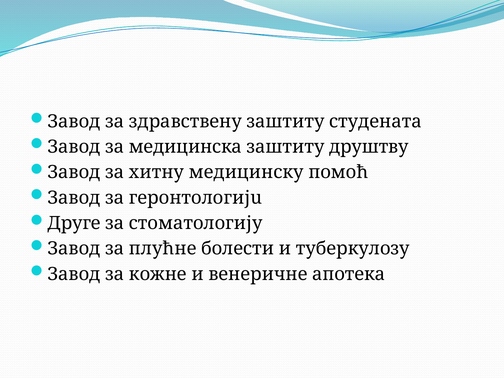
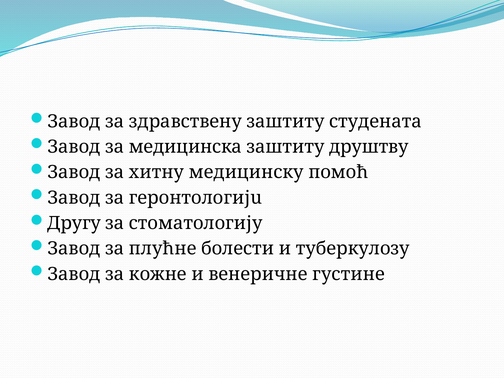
Друге: Друге -> Другу (74, 223)
апотека: апотека -> густине (349, 274)
